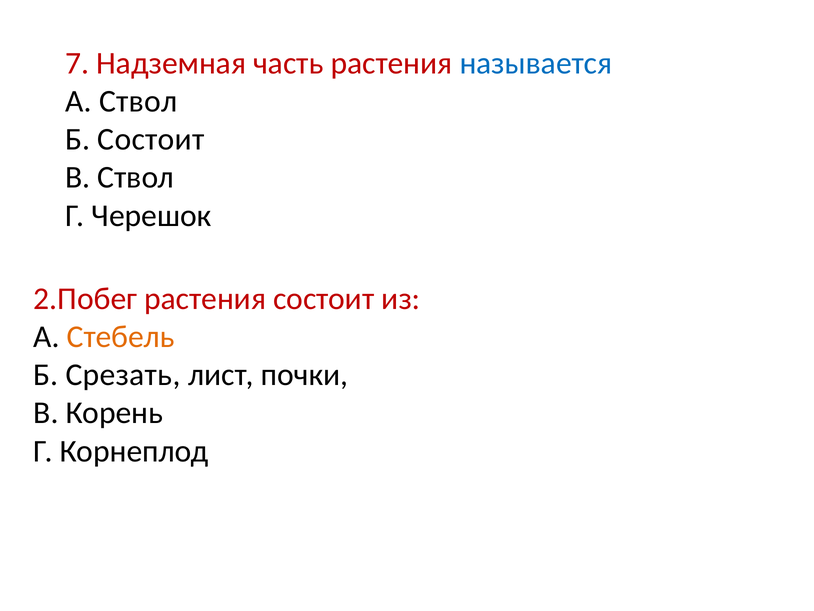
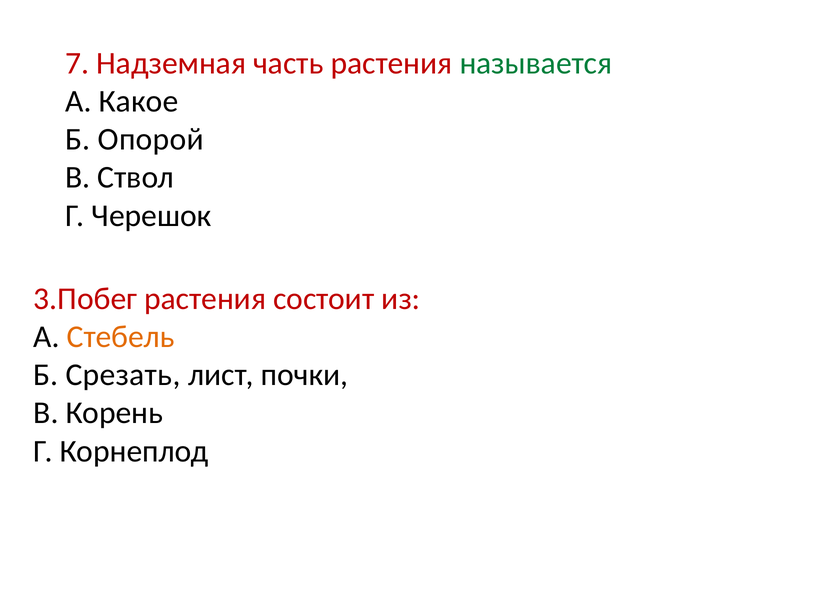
называется colour: blue -> green (536, 63)
А Ствол: Ствол -> Какое (139, 101)
Б Состоит: Состоит -> Опорой (151, 139)
2.Побег: 2.Побег -> 3.Побег (85, 299)
